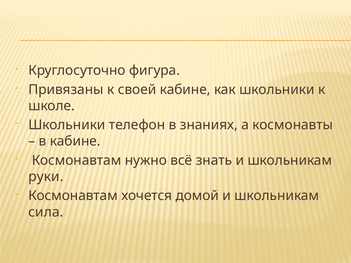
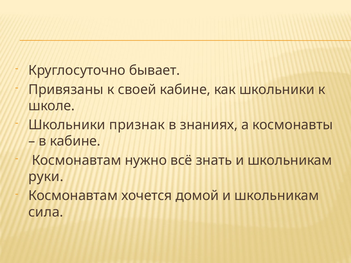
фигура: фигура -> бывает (155, 71)
телефон: телефон -> признак (137, 125)
